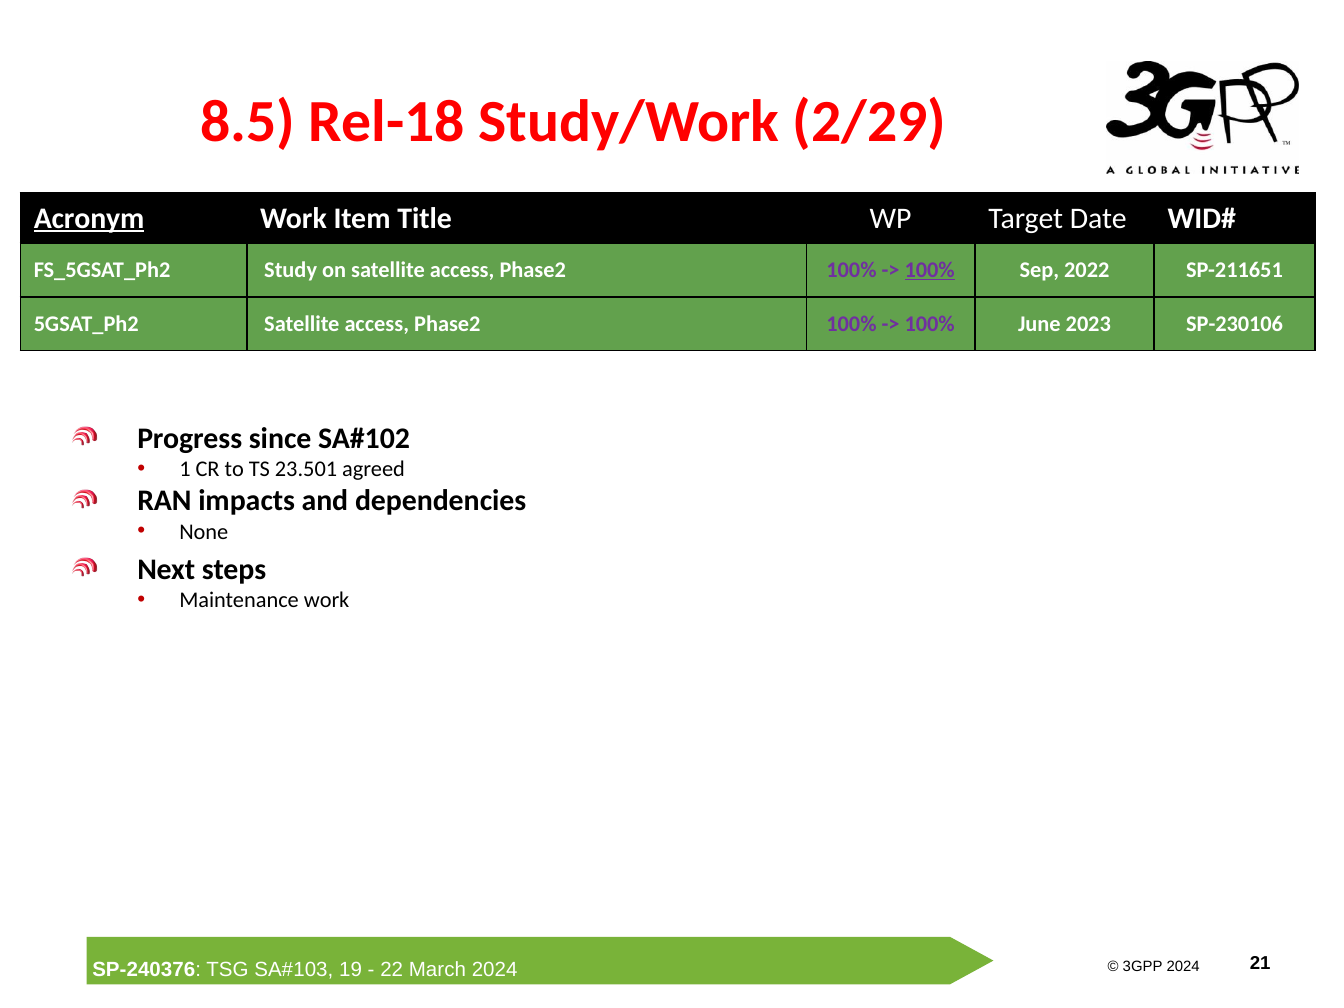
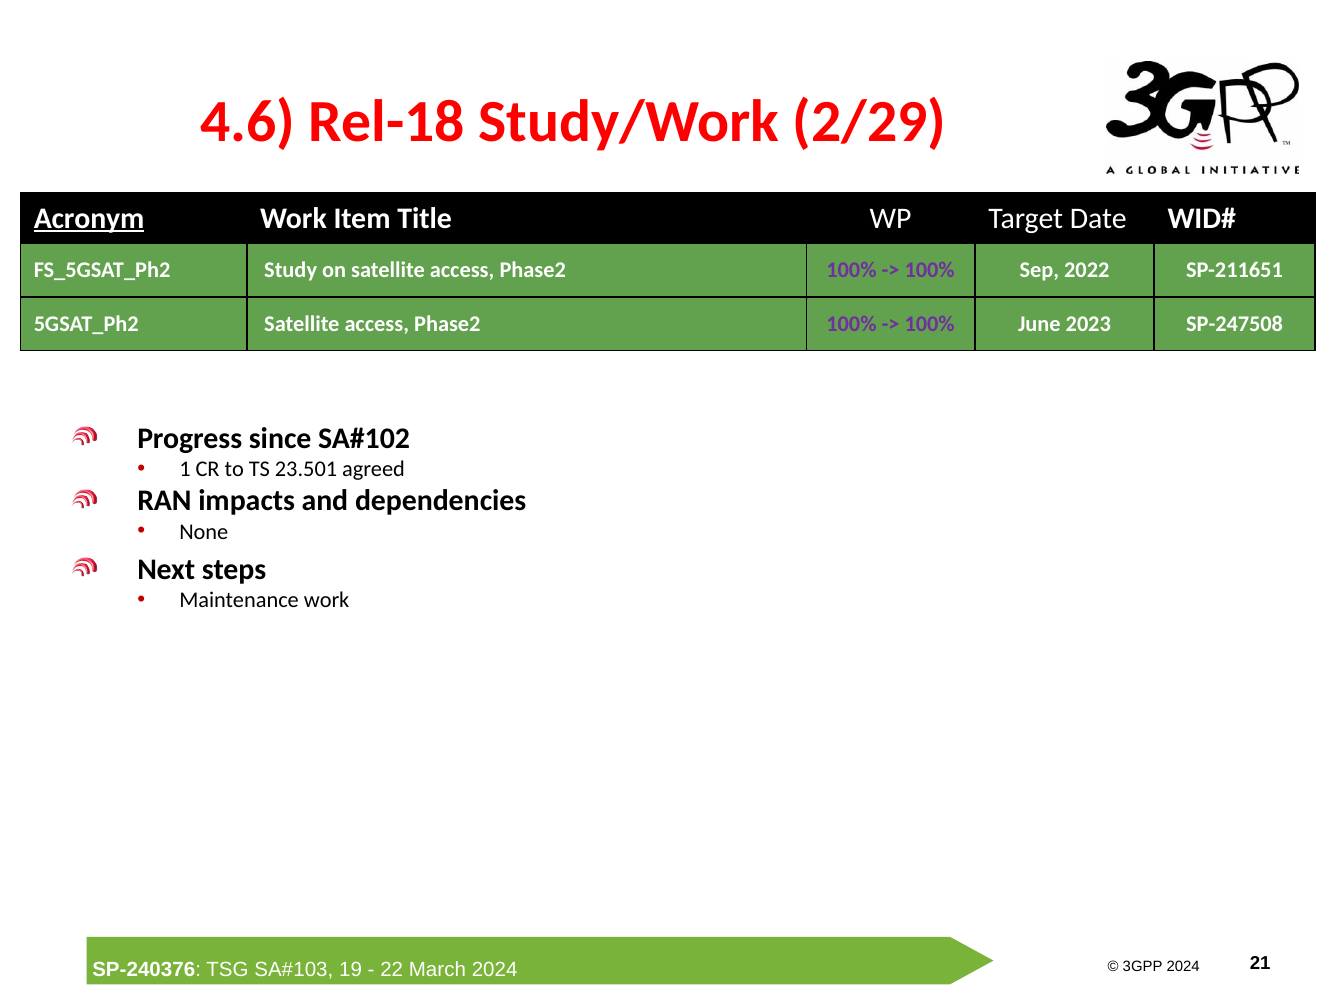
8.5: 8.5 -> 4.6 (247, 122)
100% underline: present -> none (930, 270)
SP-230106: SP-230106 -> SP-247508 (1235, 324)
